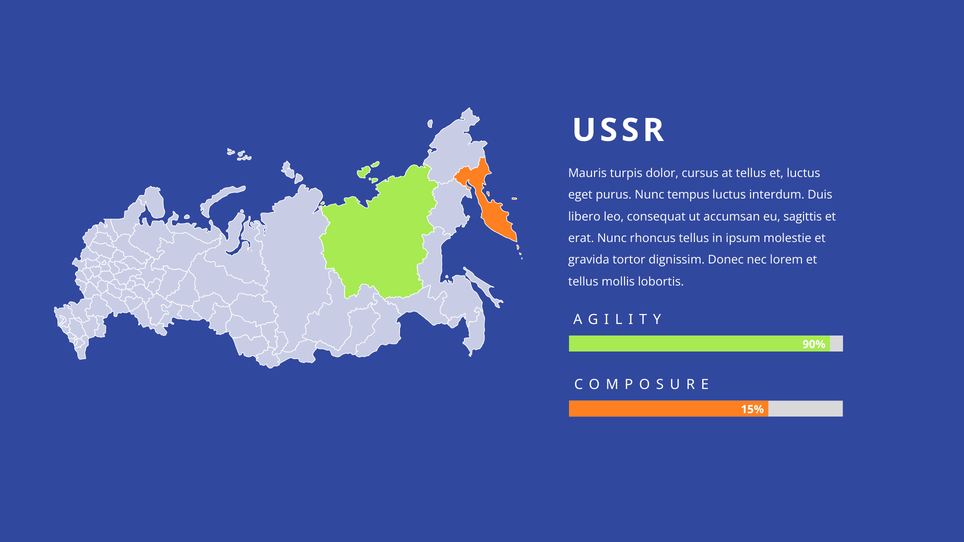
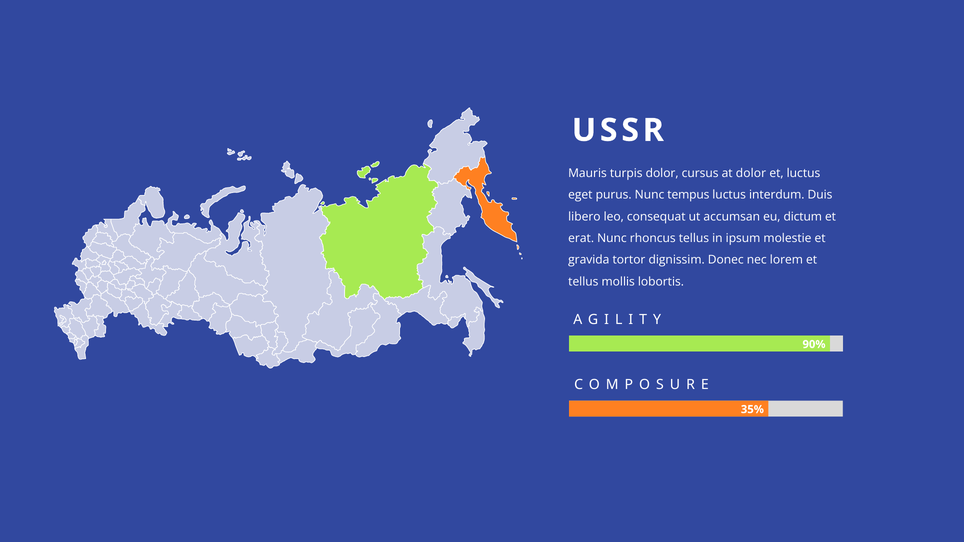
at tellus: tellus -> dolor (751, 173)
sagittis: sagittis -> dictum (803, 217)
15%: 15% -> 35% (752, 410)
